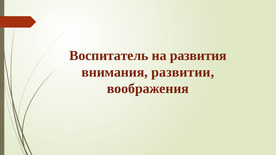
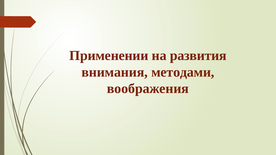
Воспитатель: Воспитатель -> Применении (109, 56)
развитии: развитии -> методами (183, 72)
